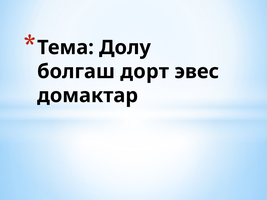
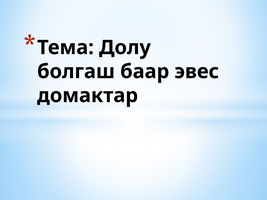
дорт: дорт -> баар (145, 72)
